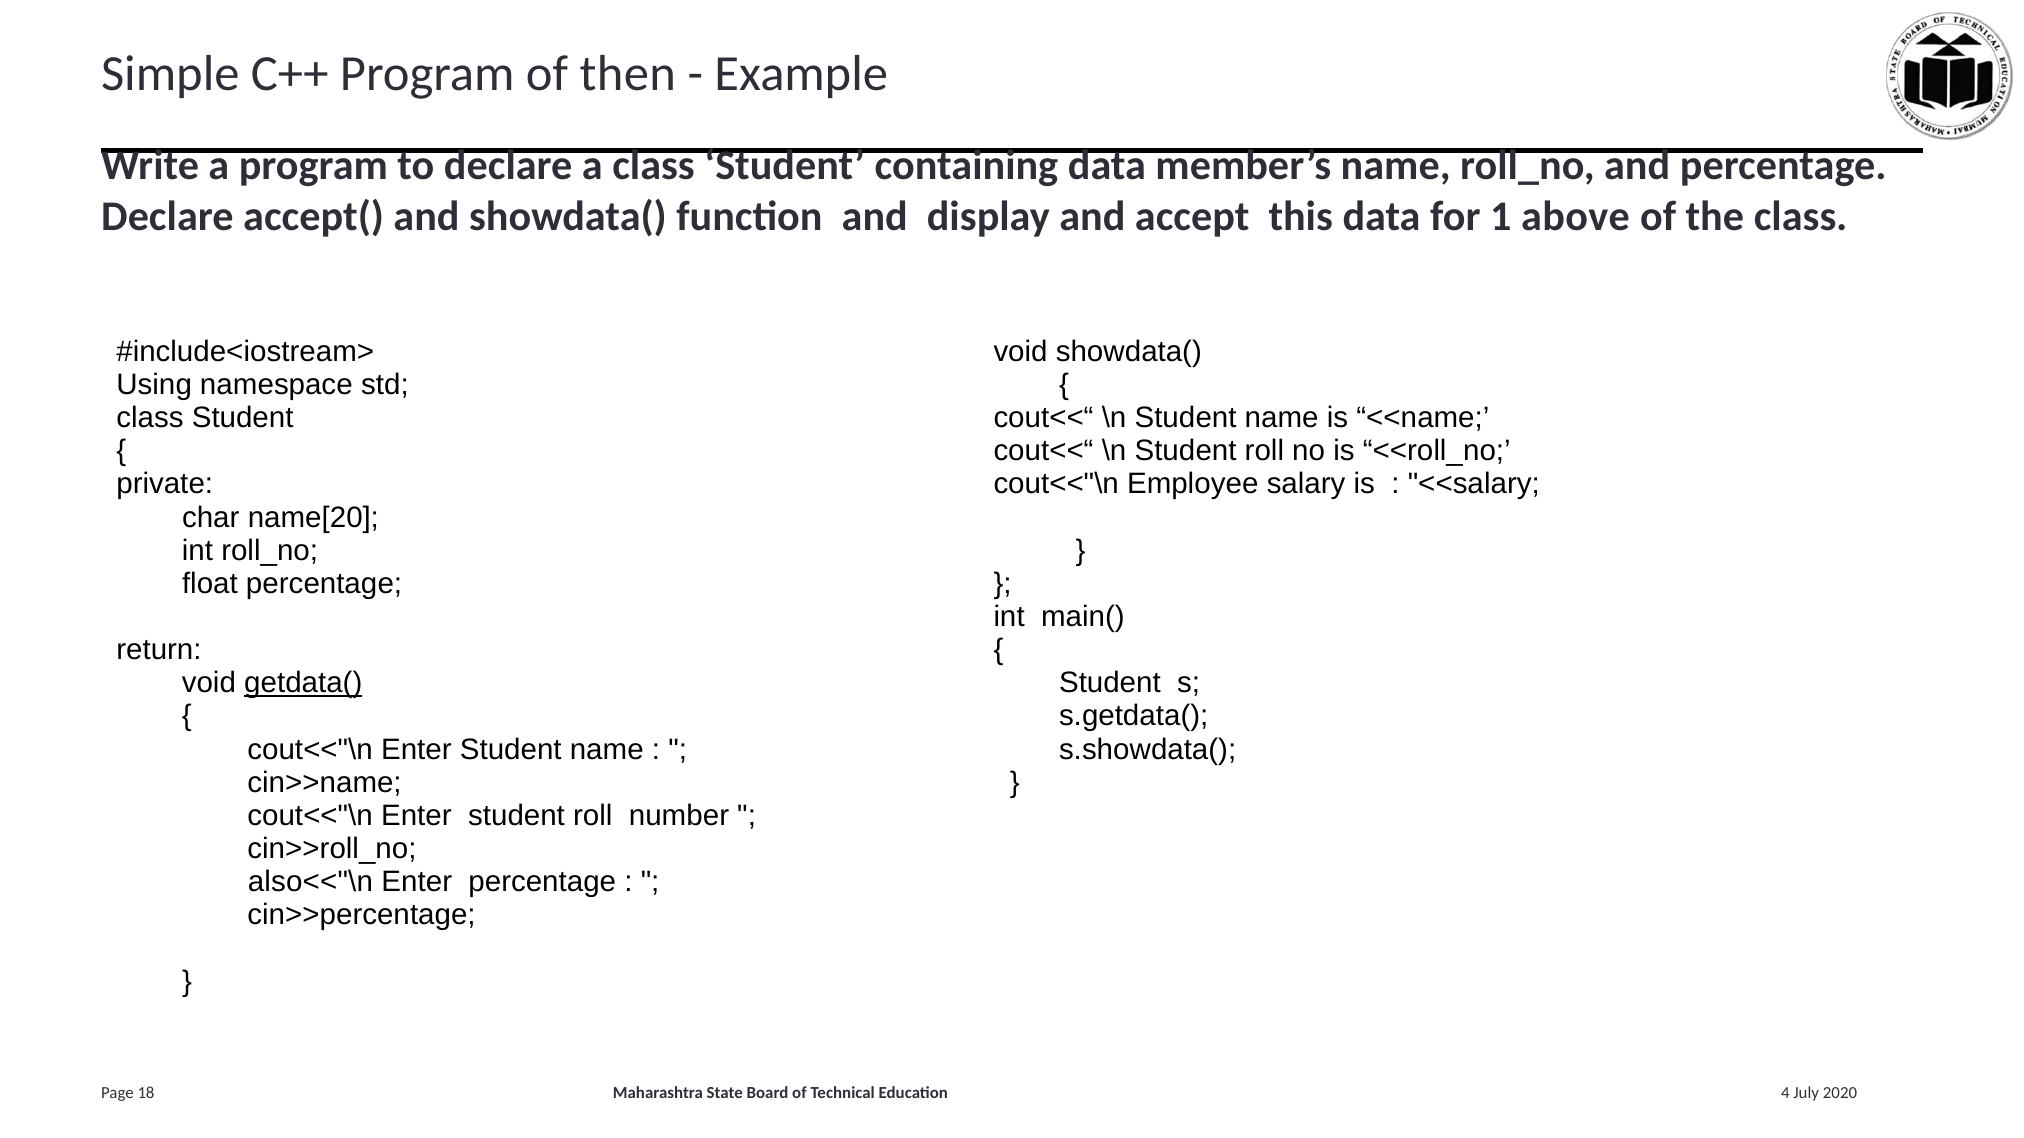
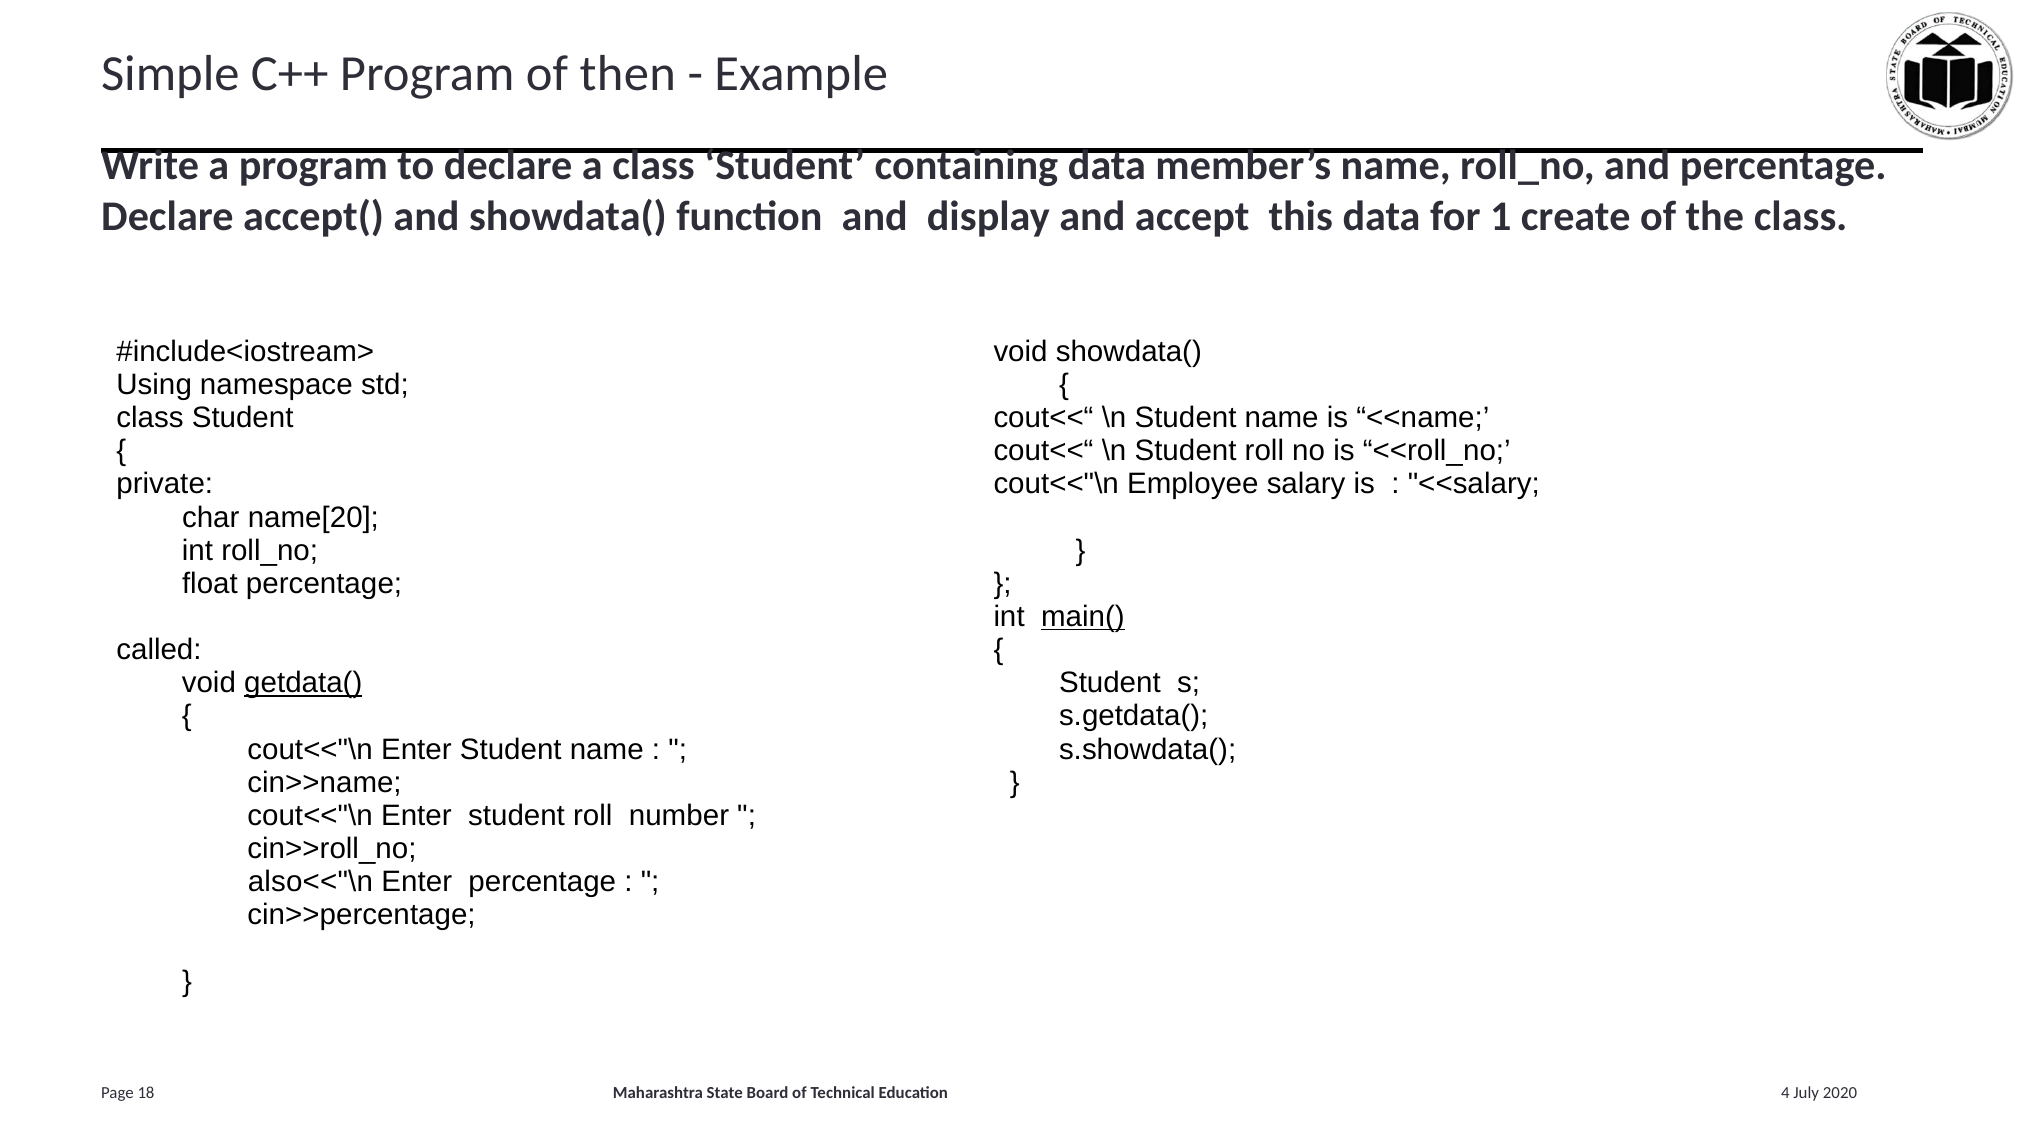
above: above -> create (1576, 216)
main( underline: none -> present (1083, 617)
return: return -> called (159, 650)
